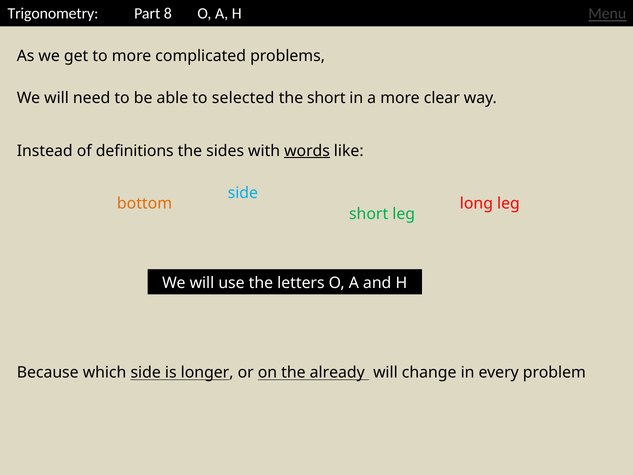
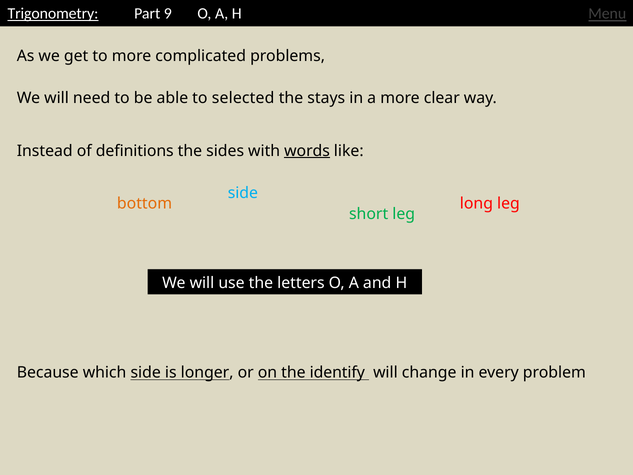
Trigonometry underline: none -> present (53, 14)
8: 8 -> 9 (168, 14)
the short: short -> stays (326, 98)
already: already -> identify (337, 372)
